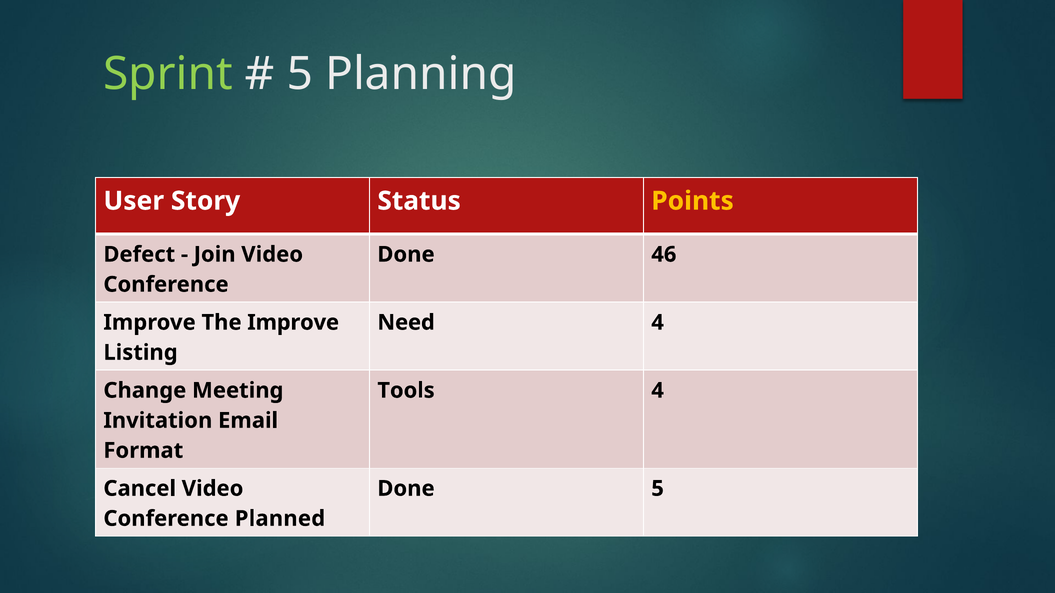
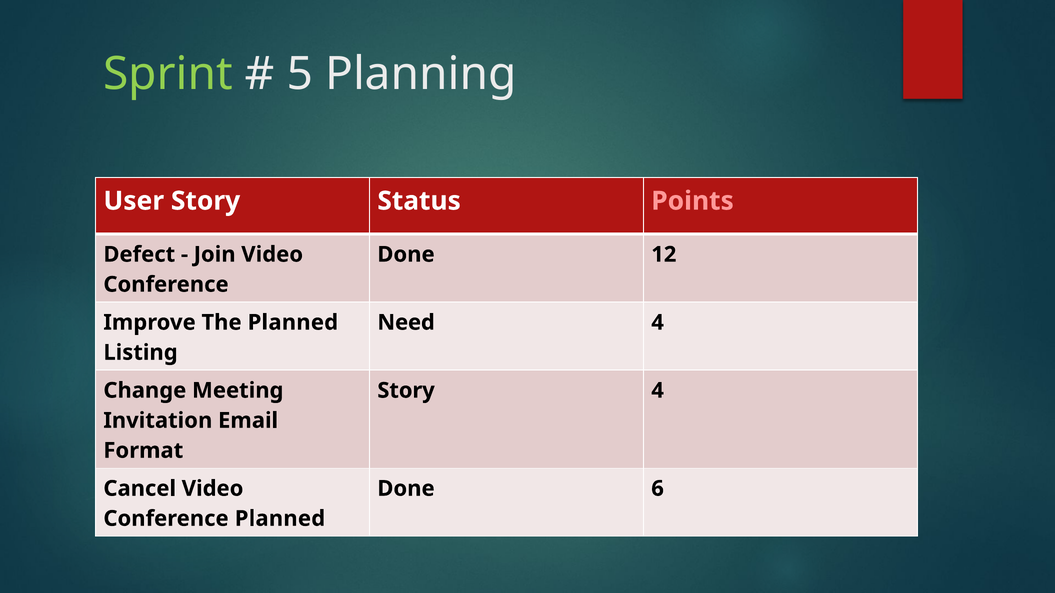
Points colour: yellow -> pink (693, 201)
46: 46 -> 12 (664, 255)
The Improve: Improve -> Planned (293, 323)
Tools: Tools -> Story (406, 391)
Done 5: 5 -> 6 (658, 489)
